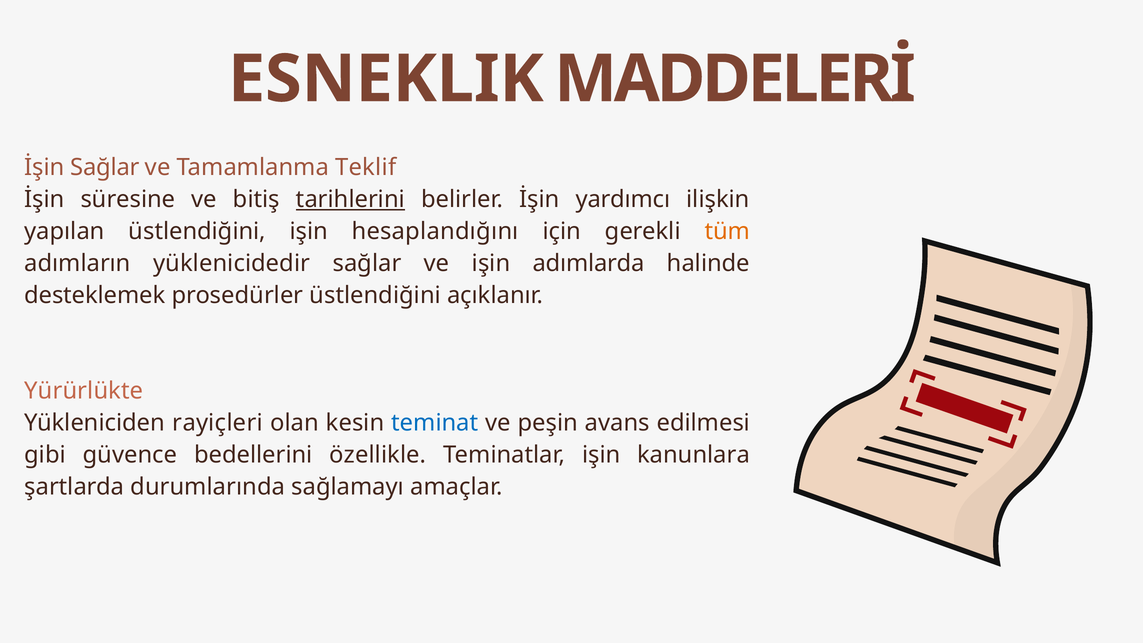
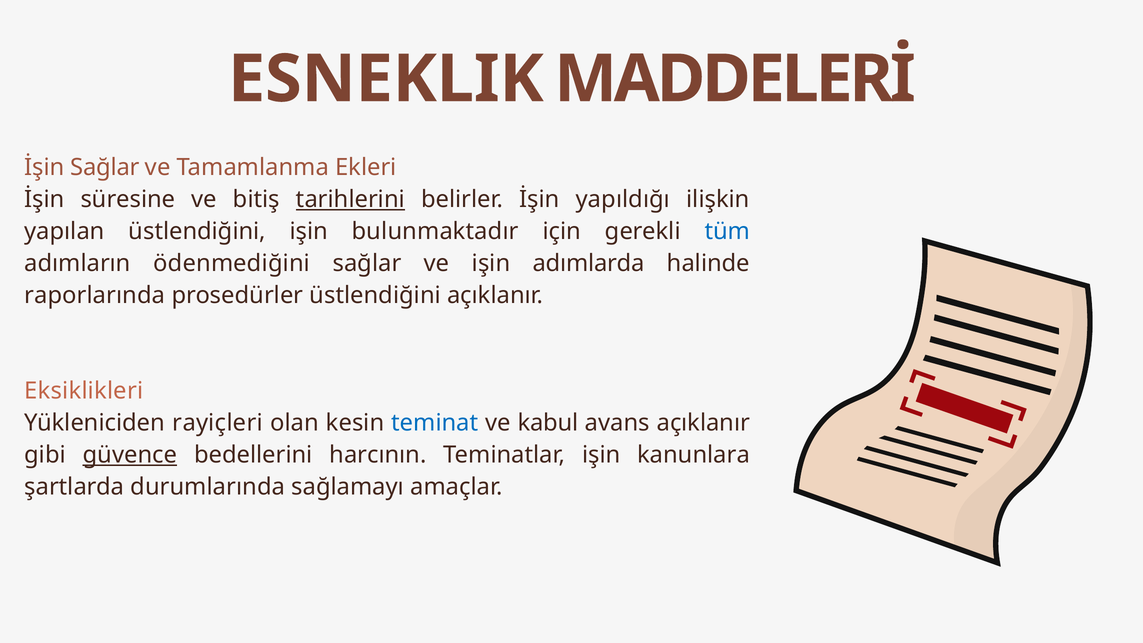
Teklif: Teklif -> Ekleri (366, 168)
yardımcı: yardımcı -> yapıldığı (623, 200)
hesaplandığını: hesaplandığını -> bulunmaktadır (435, 231)
tüm colour: orange -> blue (727, 231)
yüklenicidedir: yüklenicidedir -> ödenmediğini (232, 263)
desteklemek: desteklemek -> raporlarında (95, 295)
Yürürlükte: Yürürlükte -> Eksiklikleri (84, 391)
peşin: peşin -> kabul (548, 423)
avans edilmesi: edilmesi -> açıklanır (703, 423)
güvence underline: none -> present (130, 455)
özellikle: özellikle -> harcının (378, 455)
